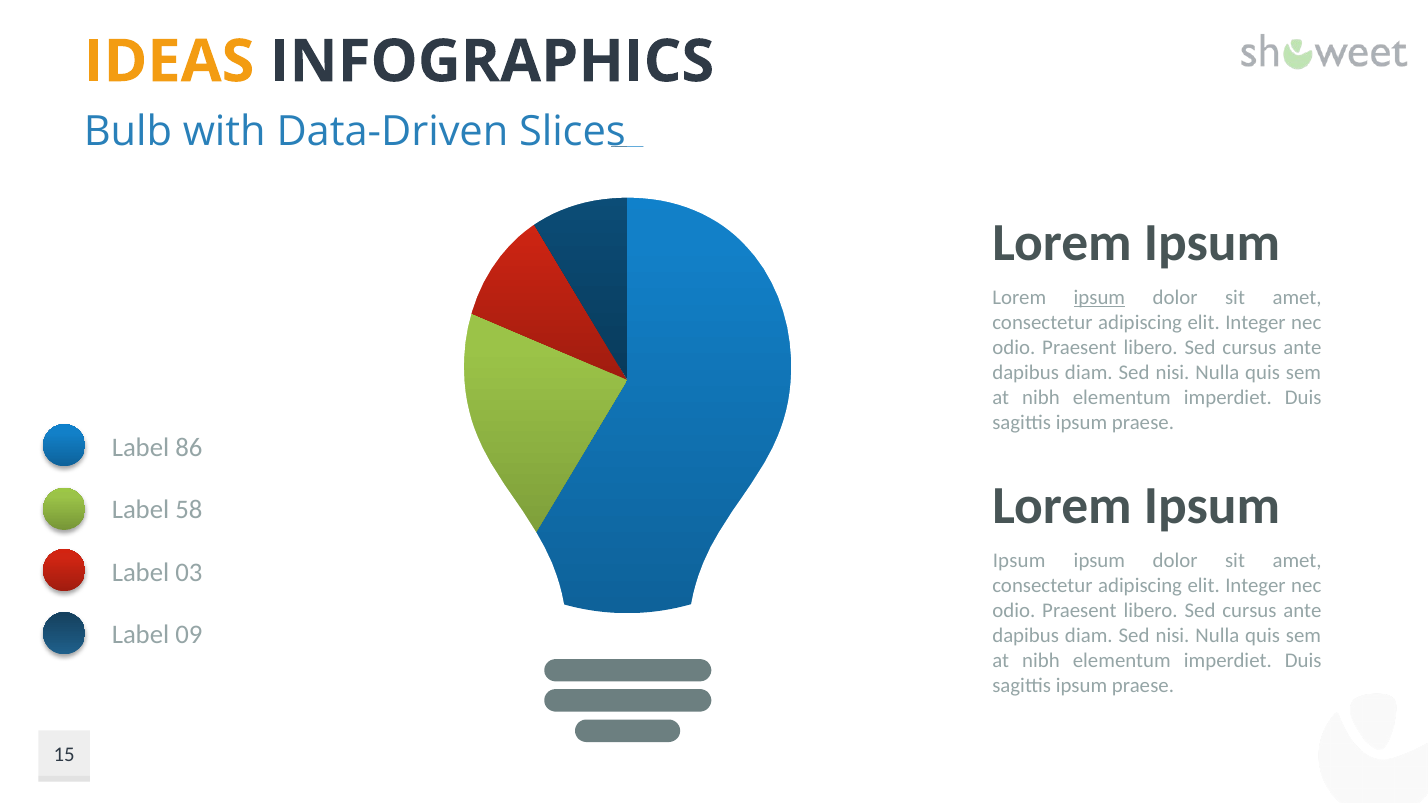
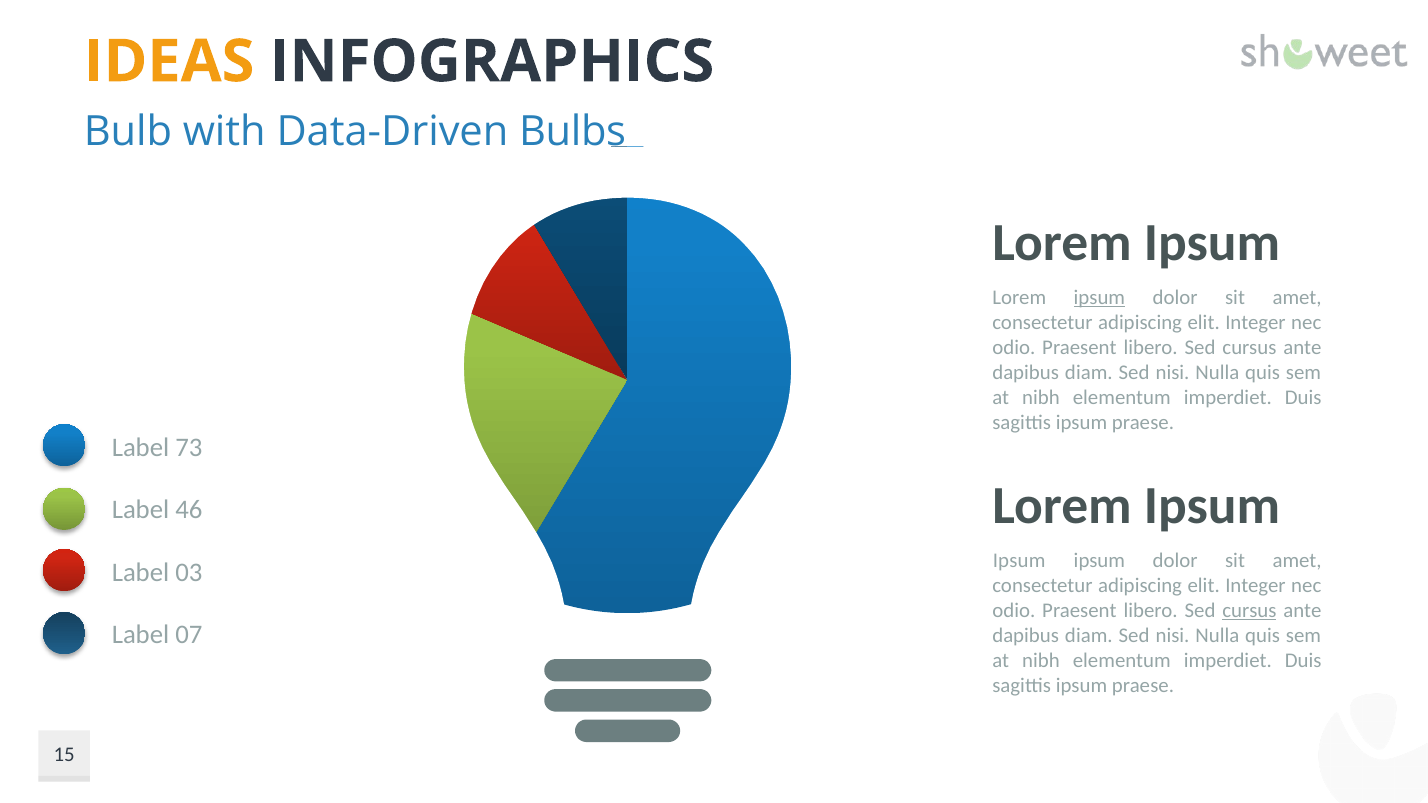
Slices: Slices -> Bulbs (573, 132)
86: 86 -> 73 (189, 447)
58: 58 -> 46 (189, 510)
cursus underline: none -> present (1249, 611)
09: 09 -> 07 (189, 635)
